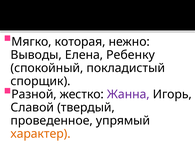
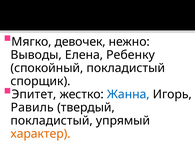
которая: которая -> девочек (80, 42)
Разной: Разной -> Эпитет (34, 94)
Жанна colour: purple -> blue (128, 94)
Славой: Славой -> Равиль (32, 108)
проведенное: проведенное -> покладистый (52, 121)
